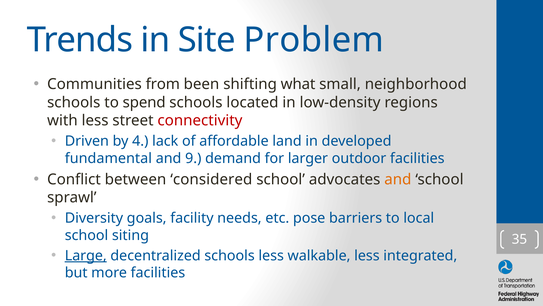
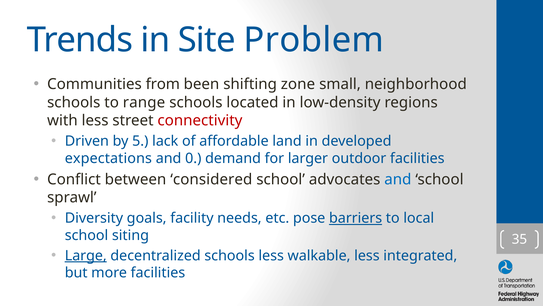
what: what -> zone (298, 84)
spend: spend -> range (144, 102)
4: 4 -> 5 (140, 141)
fundamental: fundamental -> expectations (108, 158)
9: 9 -> 0 (193, 158)
and colour: orange -> blue (398, 179)
barriers underline: none -> present (356, 218)
